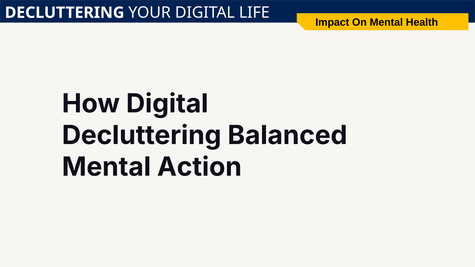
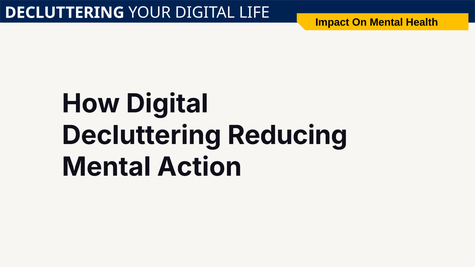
Balanced: Balanced -> Reducing (288, 135)
